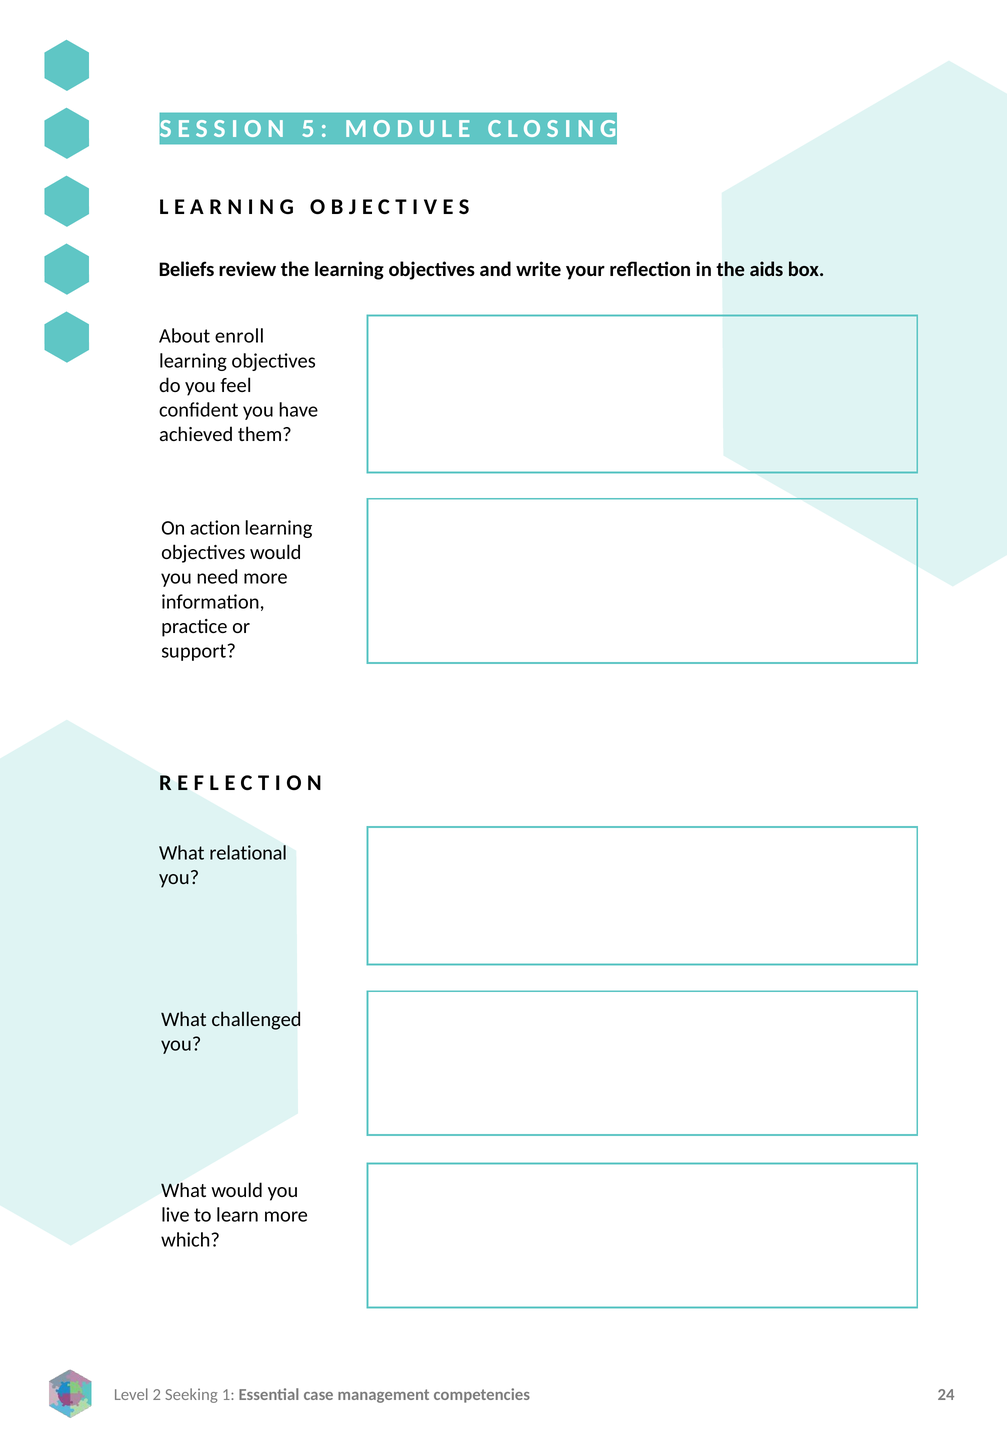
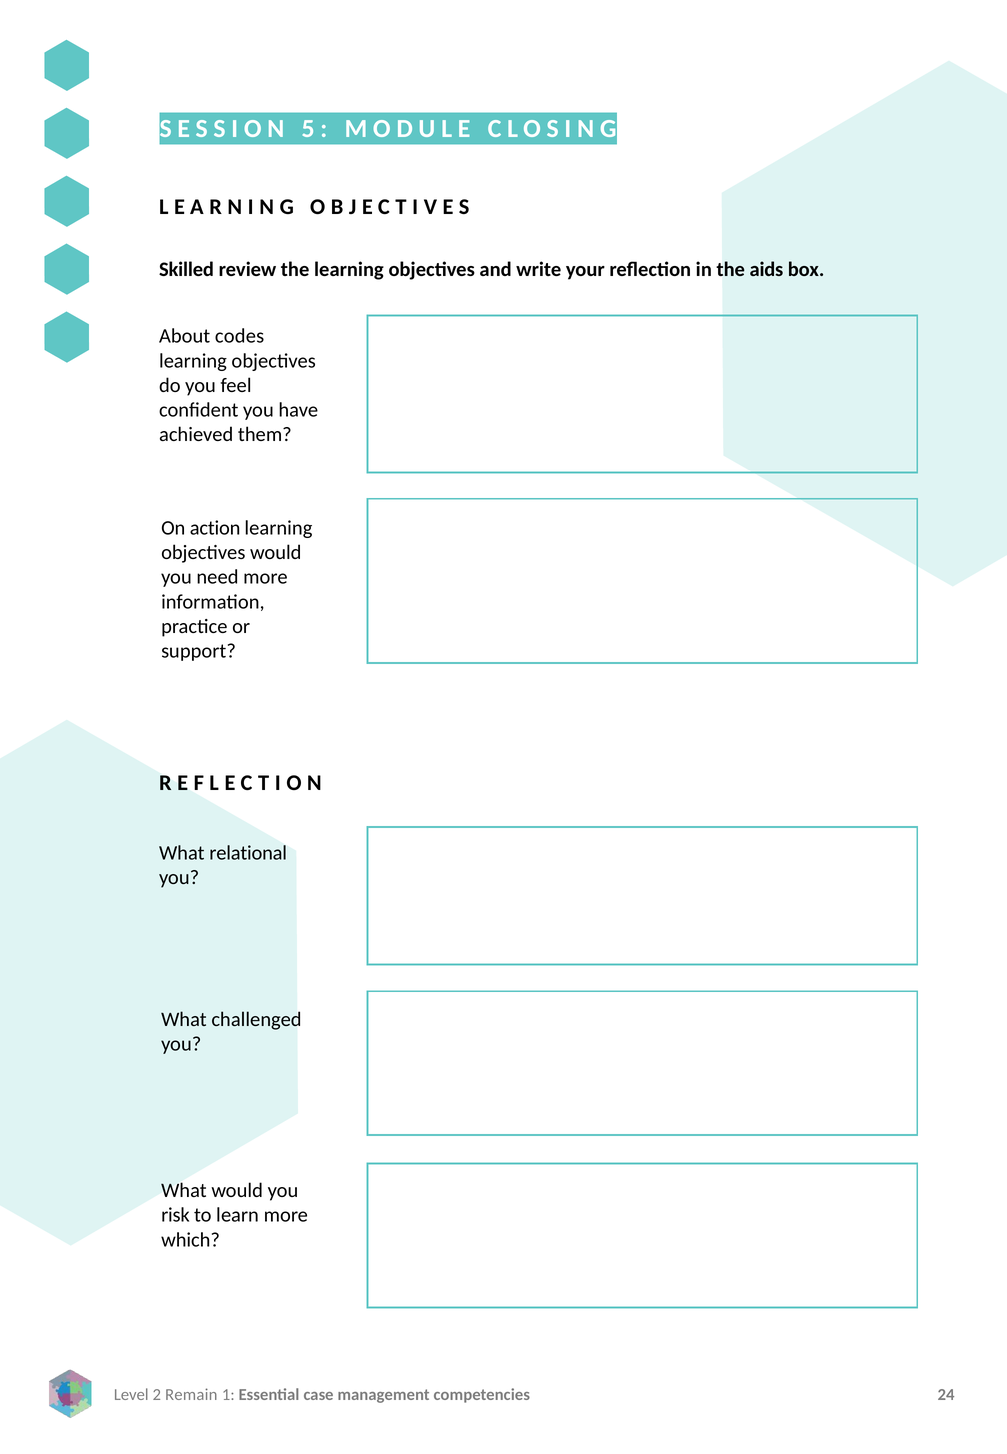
Beliefs: Beliefs -> Skilled (186, 269)
enroll: enroll -> codes (240, 336)
live: live -> risk (175, 1216)
Seeking: Seeking -> Remain (191, 1395)
